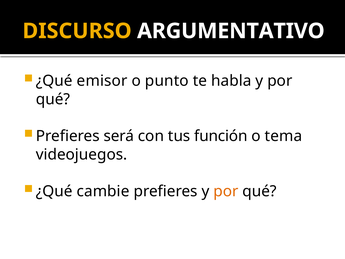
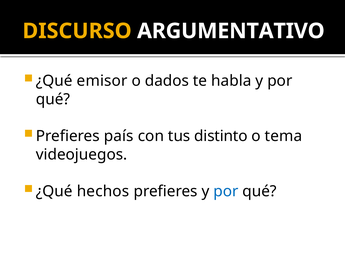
punto: punto -> dados (167, 81)
será: será -> país (119, 136)
función: función -> distinto (221, 136)
cambie: cambie -> hechos (103, 191)
por colour: orange -> blue (226, 191)
